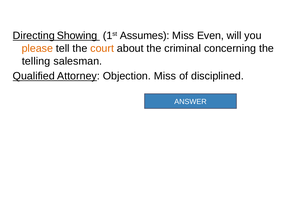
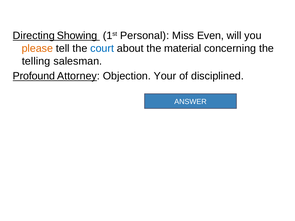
Assumes: Assumes -> Personal (145, 36)
court colour: orange -> blue (102, 48)
criminal: criminal -> material (183, 48)
Qualified: Qualified -> Profound (34, 76)
Objection Miss: Miss -> Your (165, 76)
